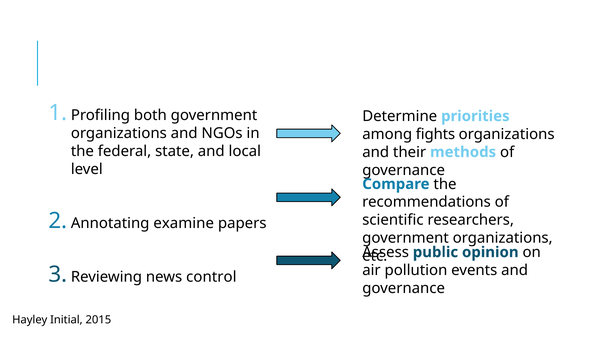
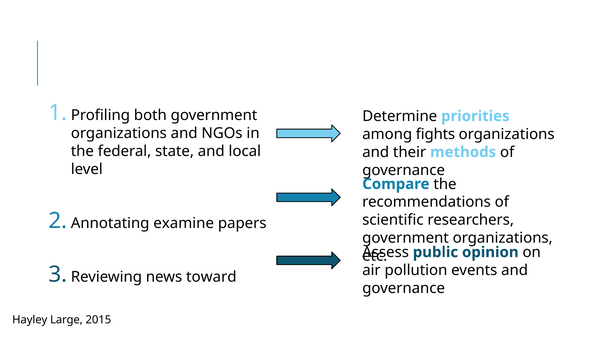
control: control -> toward (211, 277)
Initial: Initial -> Large (66, 320)
